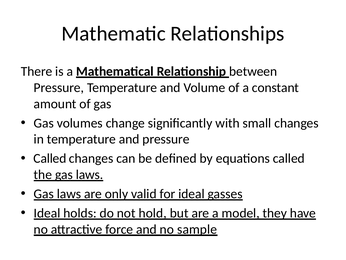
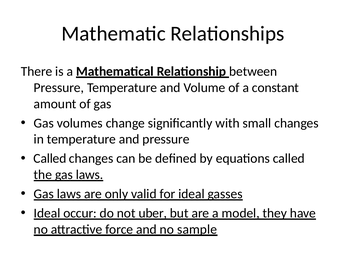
holds: holds -> occur (80, 213)
hold: hold -> uber (153, 213)
